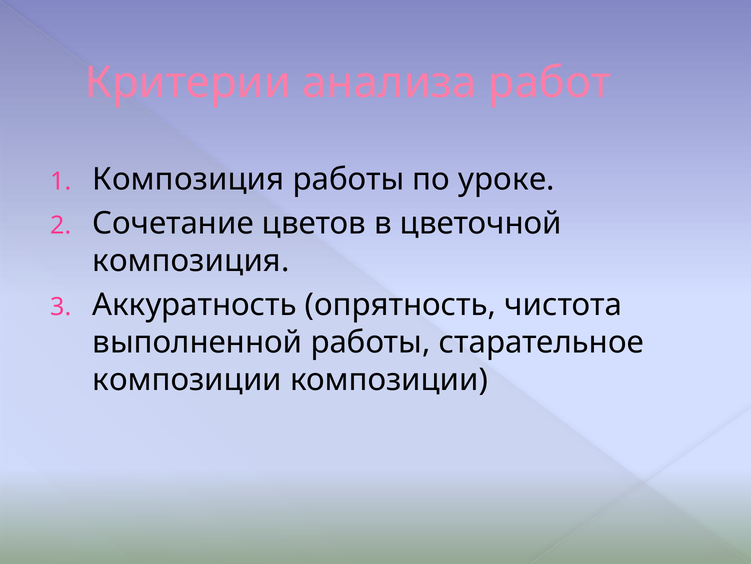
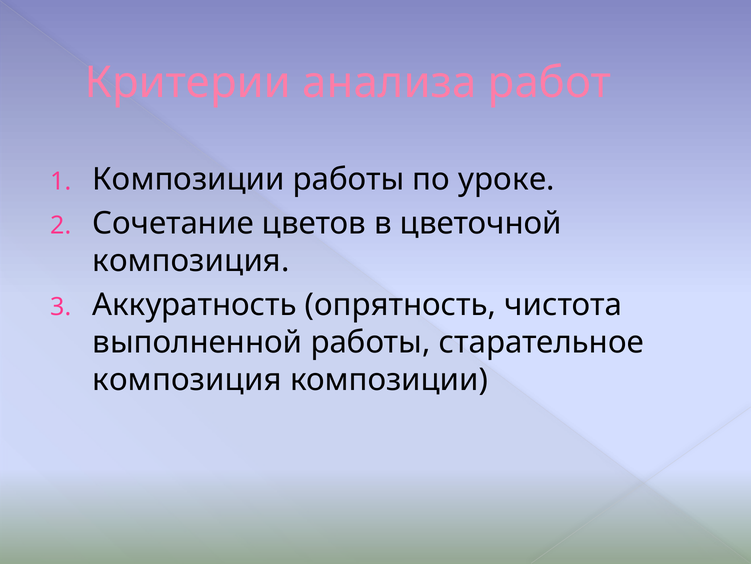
Композиция: Композиция -> Композиции (189, 179)
композиции: композиции -> композиция (187, 380)
